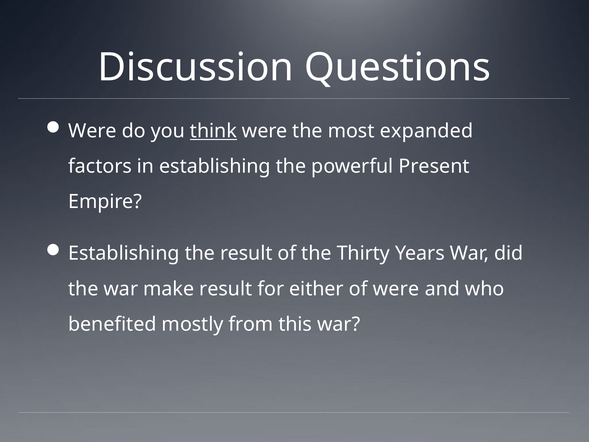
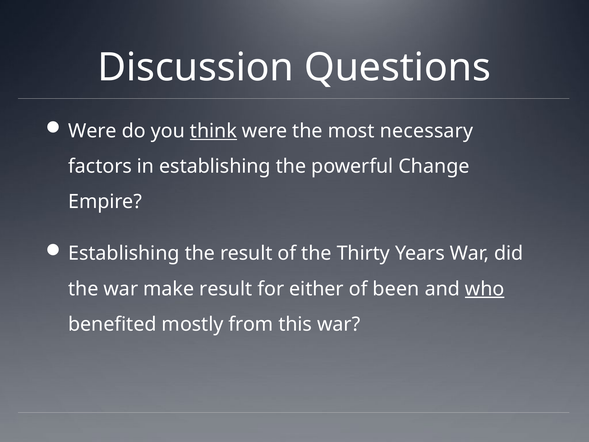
expanded: expanded -> necessary (427, 131)
Present: Present -> Change (434, 166)
of were: were -> been (396, 289)
who underline: none -> present (485, 289)
